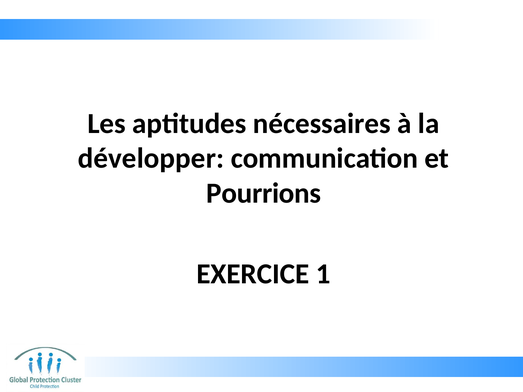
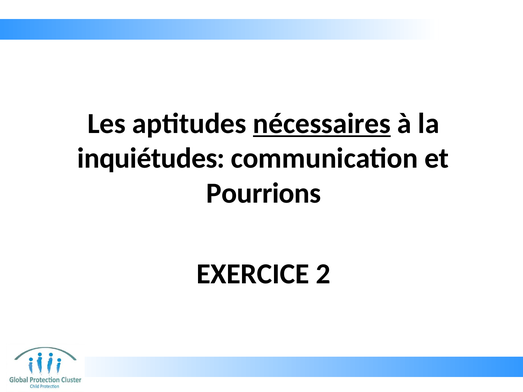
nécessaires underline: none -> present (322, 124)
développer: développer -> inquiétudes (151, 158)
1: 1 -> 2 (323, 274)
